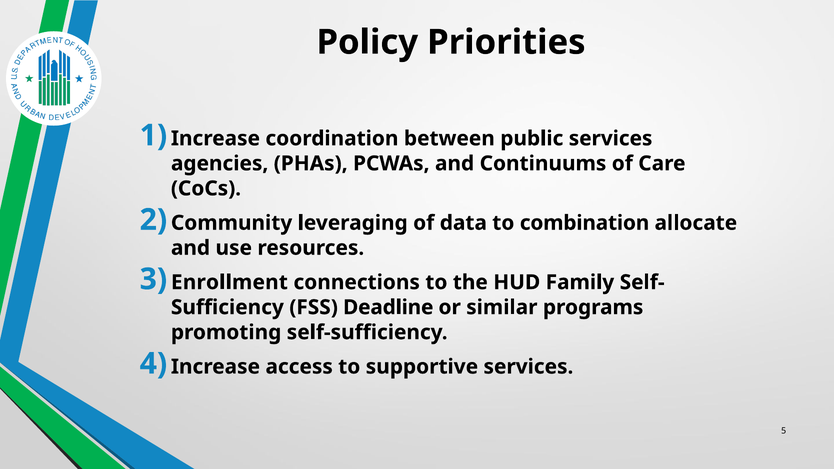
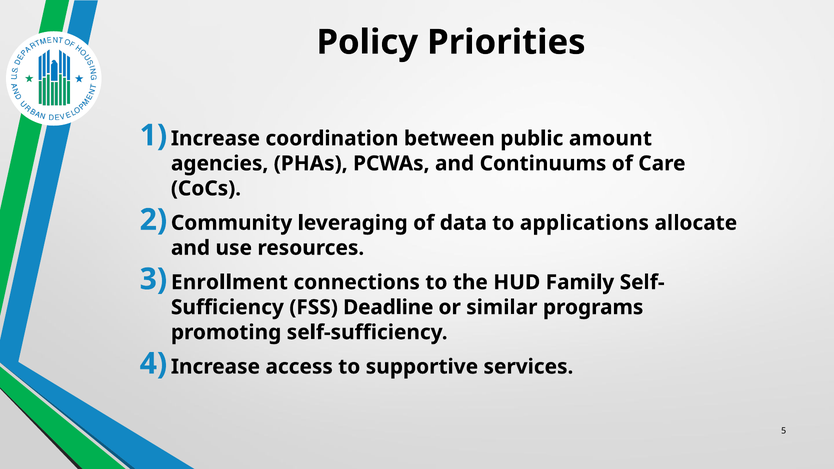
public services: services -> amount (610, 139)
combination: combination -> applications (584, 223)
